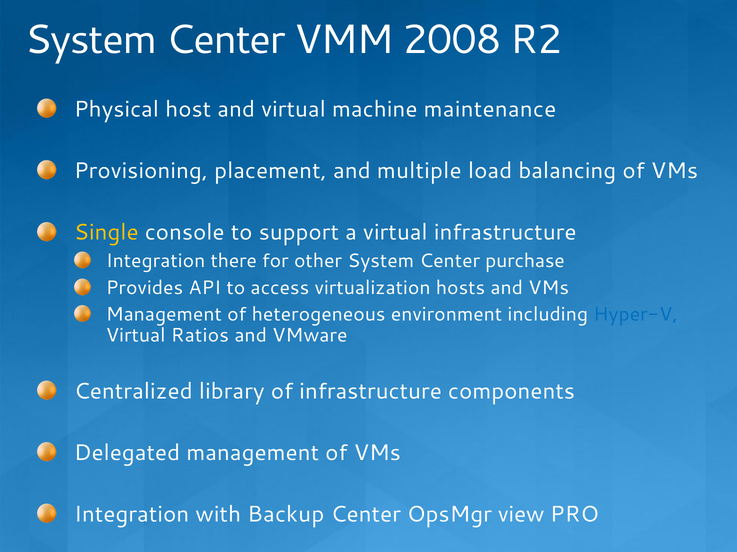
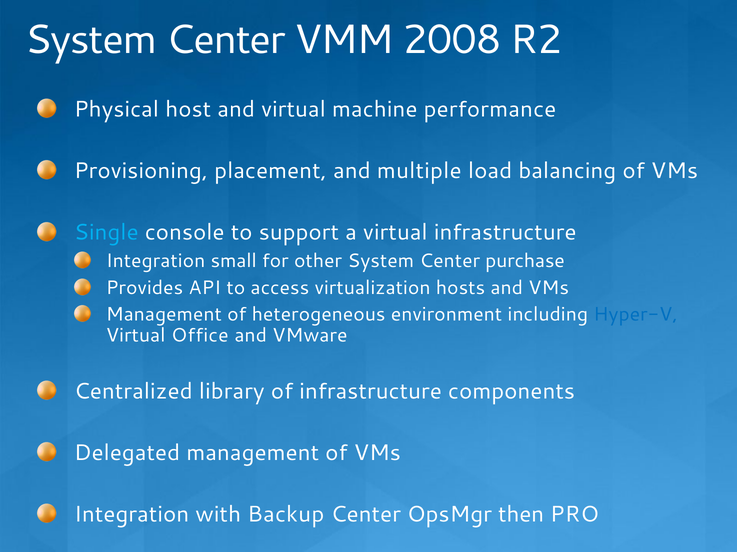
maintenance: maintenance -> performance (490, 109)
Single colour: yellow -> light blue (106, 233)
there: there -> small (234, 261)
Ratios: Ratios -> Office (200, 336)
view: view -> then (521, 515)
